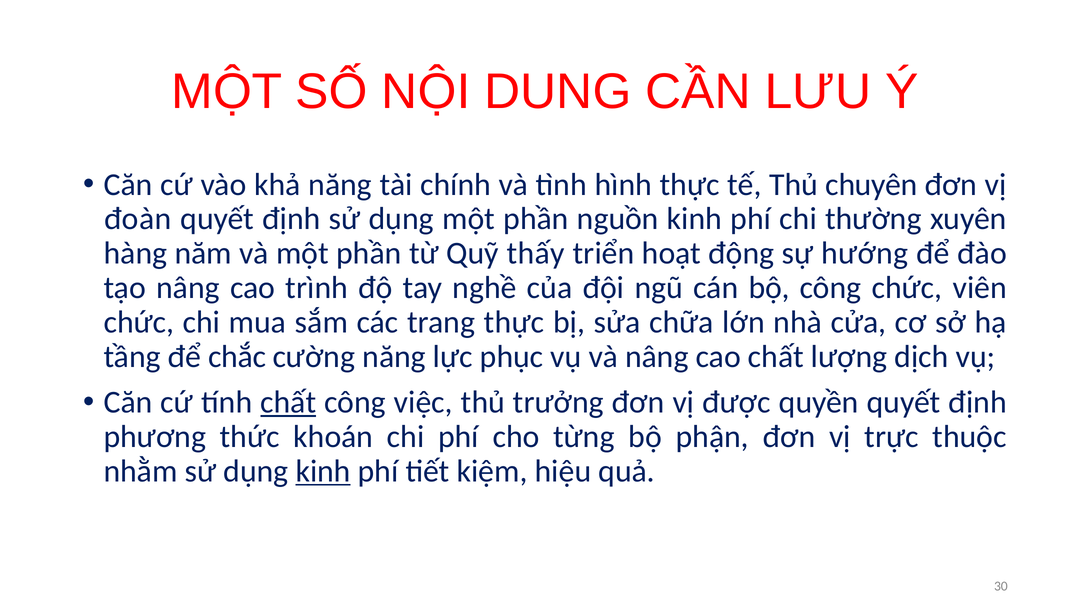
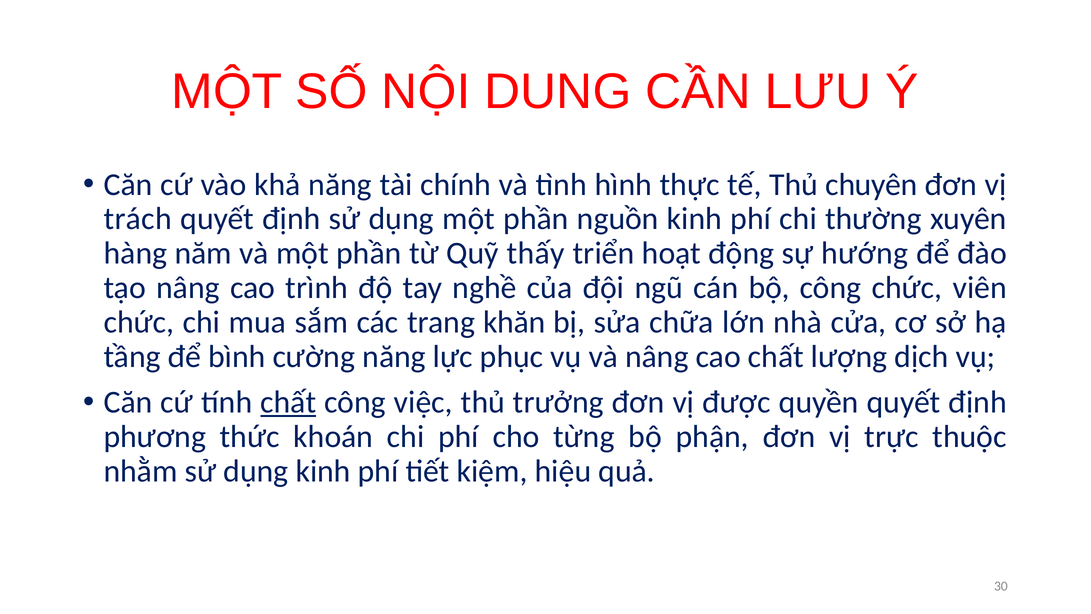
đoàn: đoàn -> trách (138, 219)
trang thực: thực -> khăn (514, 322)
chắc: chắc -> bình (237, 356)
kinh underline: present -> none (323, 471)
